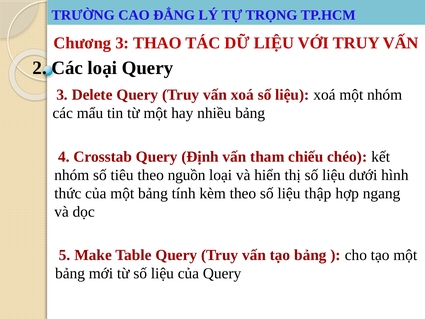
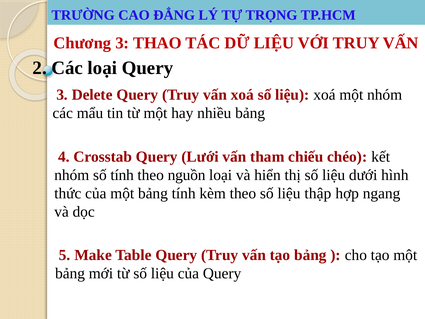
Định: Định -> Lưới (200, 157)
số tiêu: tiêu -> tính (122, 175)
